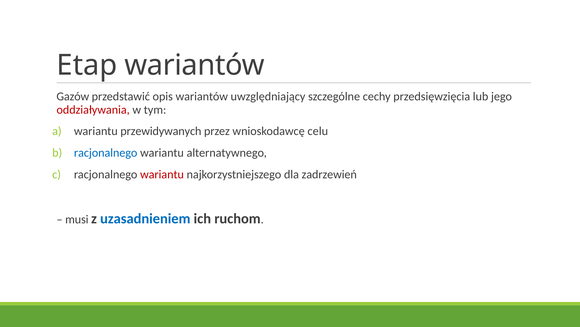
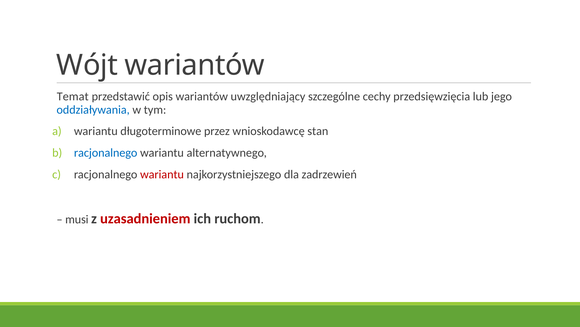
Etap: Etap -> Wójt (87, 65)
Gazów: Gazów -> Temat (73, 96)
oddziaływania colour: red -> blue (93, 109)
przewidywanych: przewidywanych -> długoterminowe (161, 131)
celu: celu -> stan (318, 131)
uzasadnieniem colour: blue -> red (145, 218)
